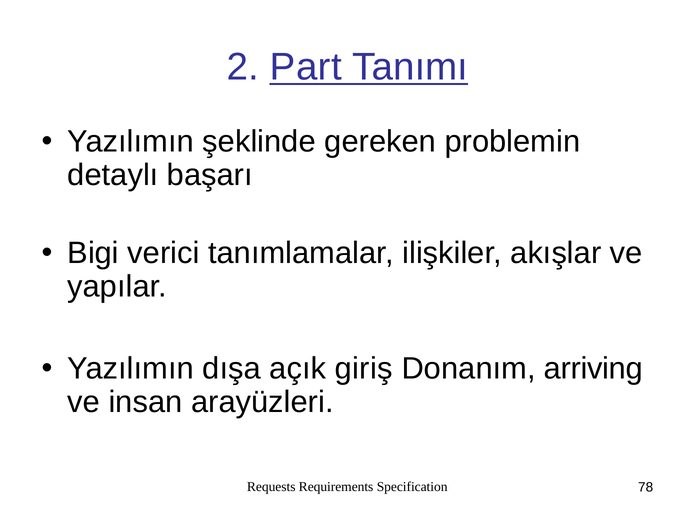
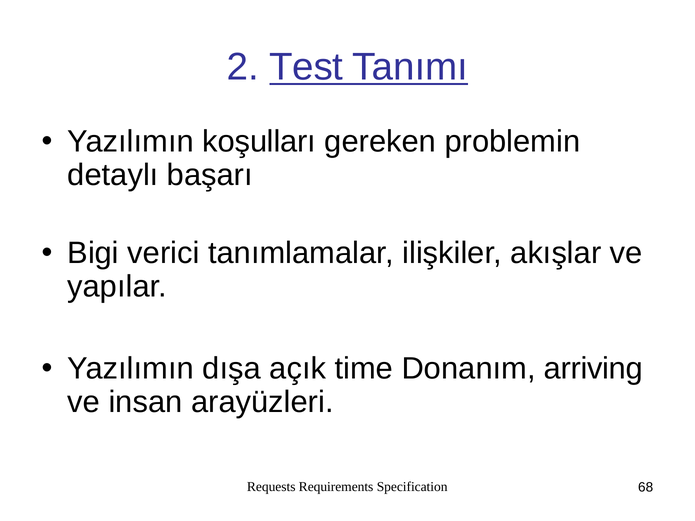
Part: Part -> Test (306, 67)
şeklinde: şeklinde -> koşulları (259, 142)
giriş: giriş -> time (364, 369)
78: 78 -> 68 (646, 487)
